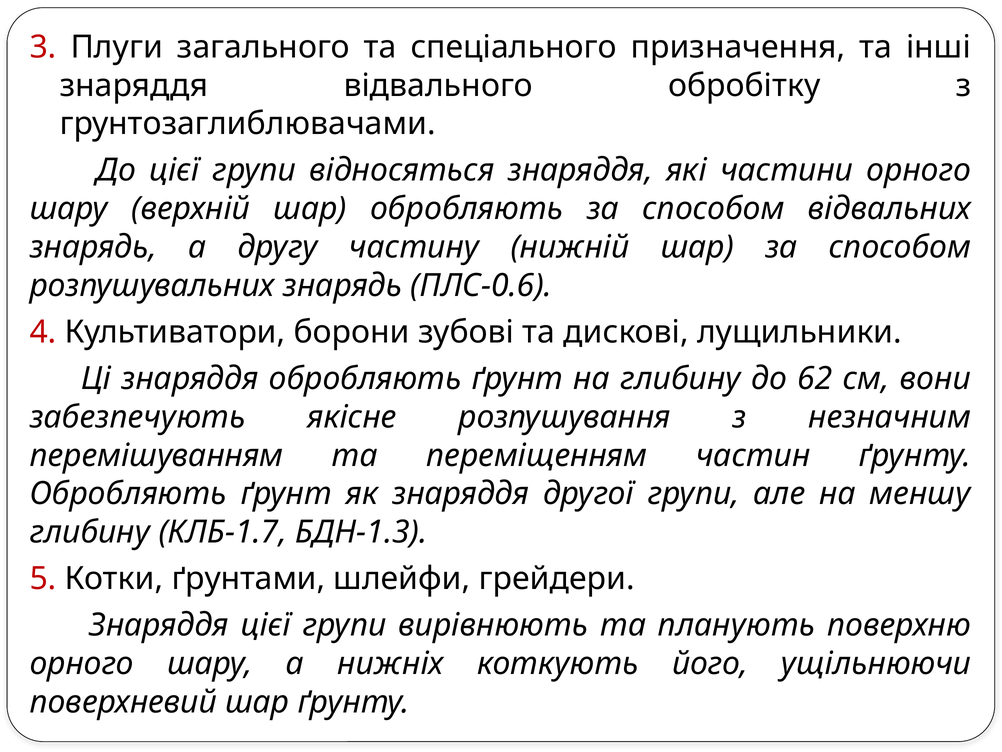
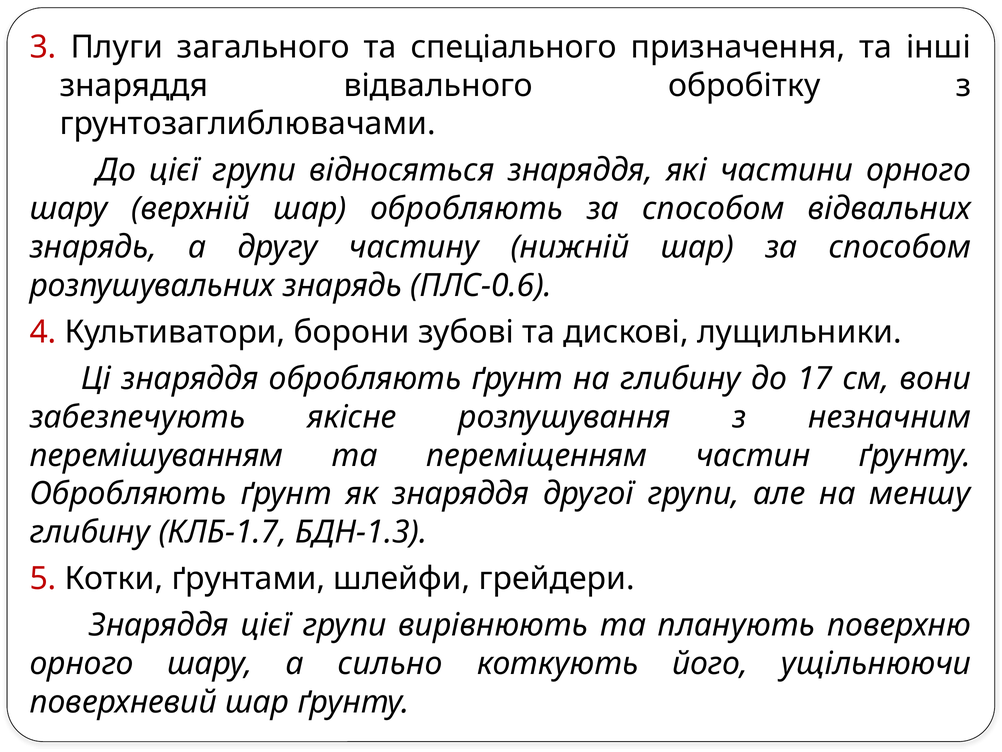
62: 62 -> 17 (815, 378)
нижніх: нижніх -> сильно (390, 663)
